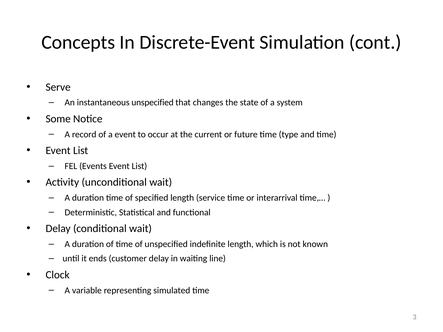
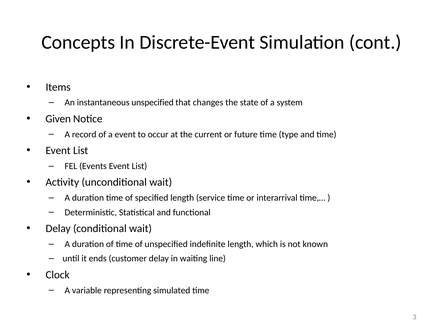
Serve: Serve -> Items (58, 87)
Some: Some -> Given (58, 119)
